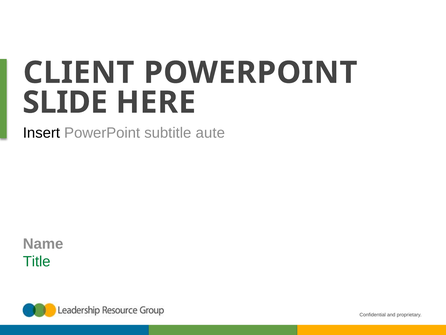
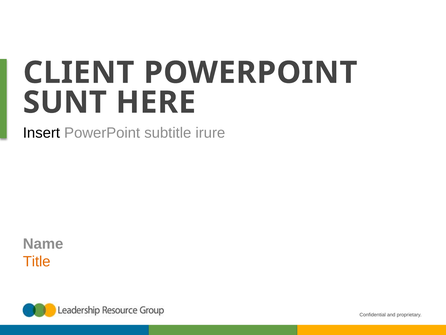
SLIDE: SLIDE -> SUNT (65, 102)
aute: aute -> irure (210, 133)
Title colour: green -> orange (37, 261)
